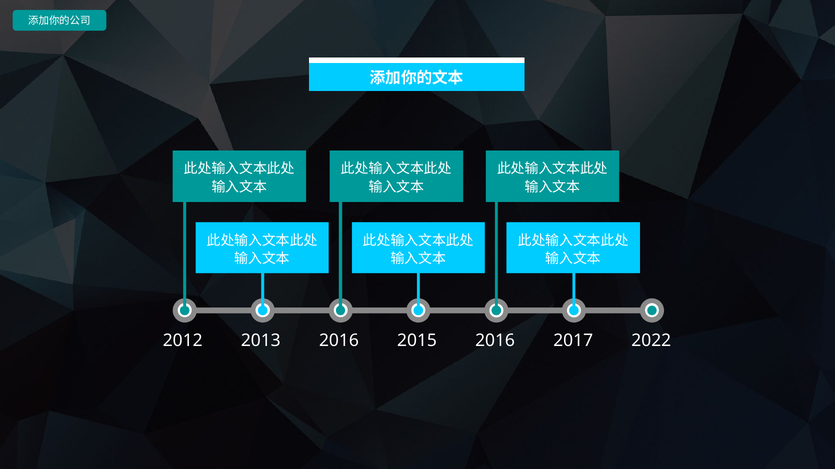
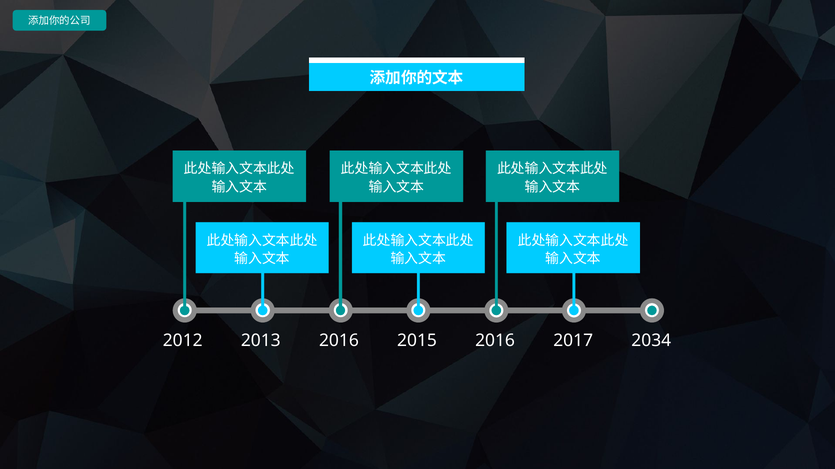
2022: 2022 -> 2034 (651, 340)
